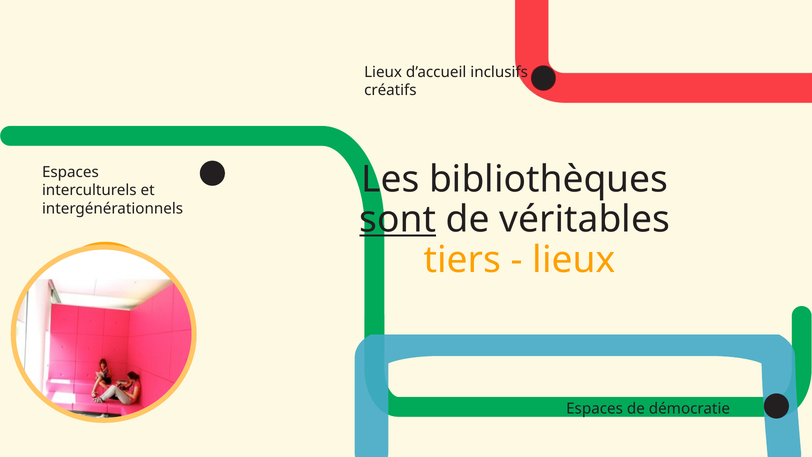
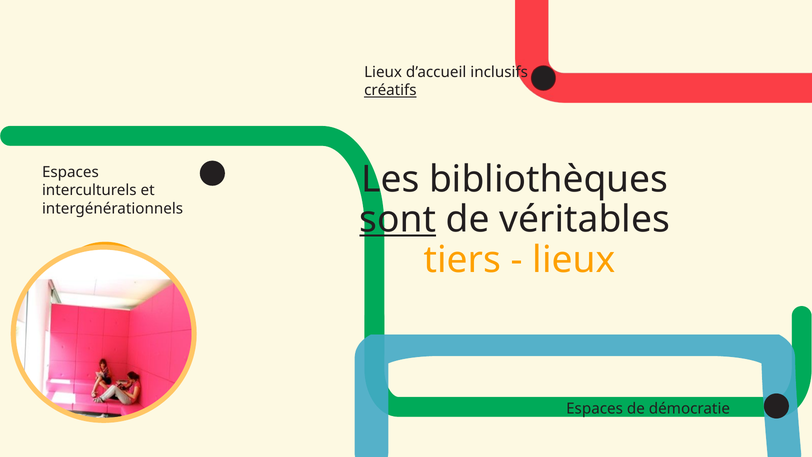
créatifs underline: none -> present (390, 90)
